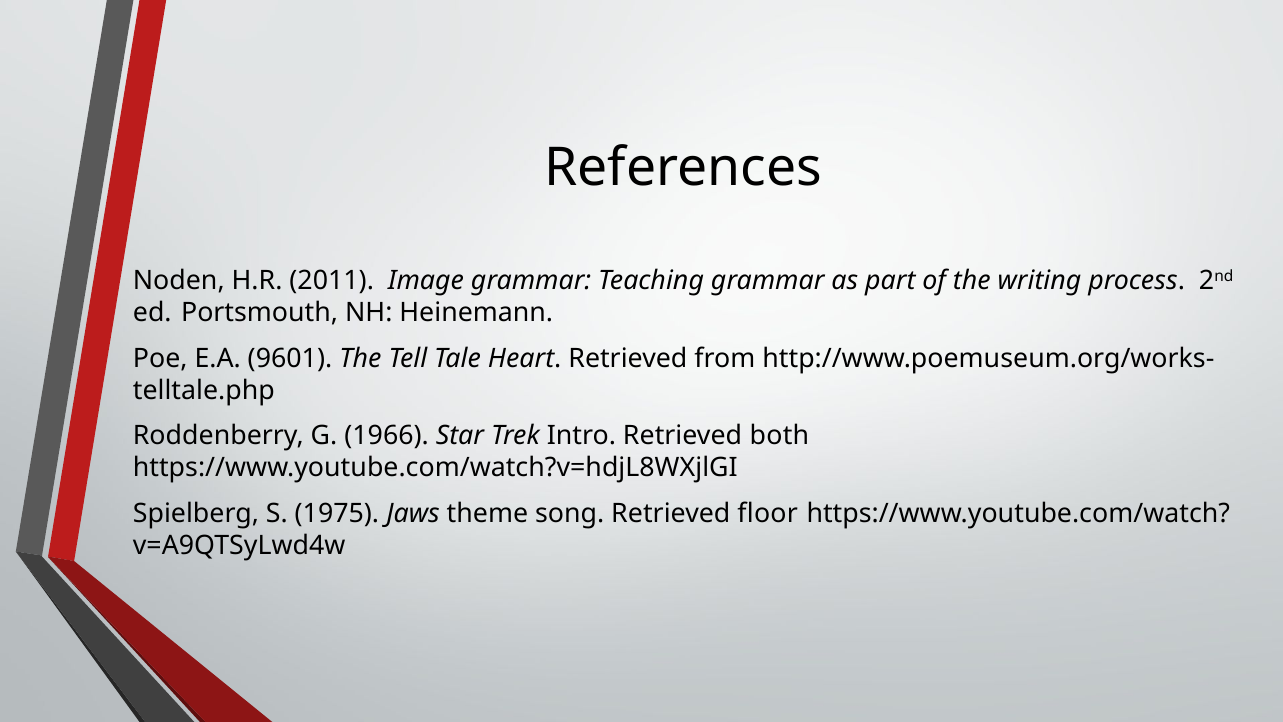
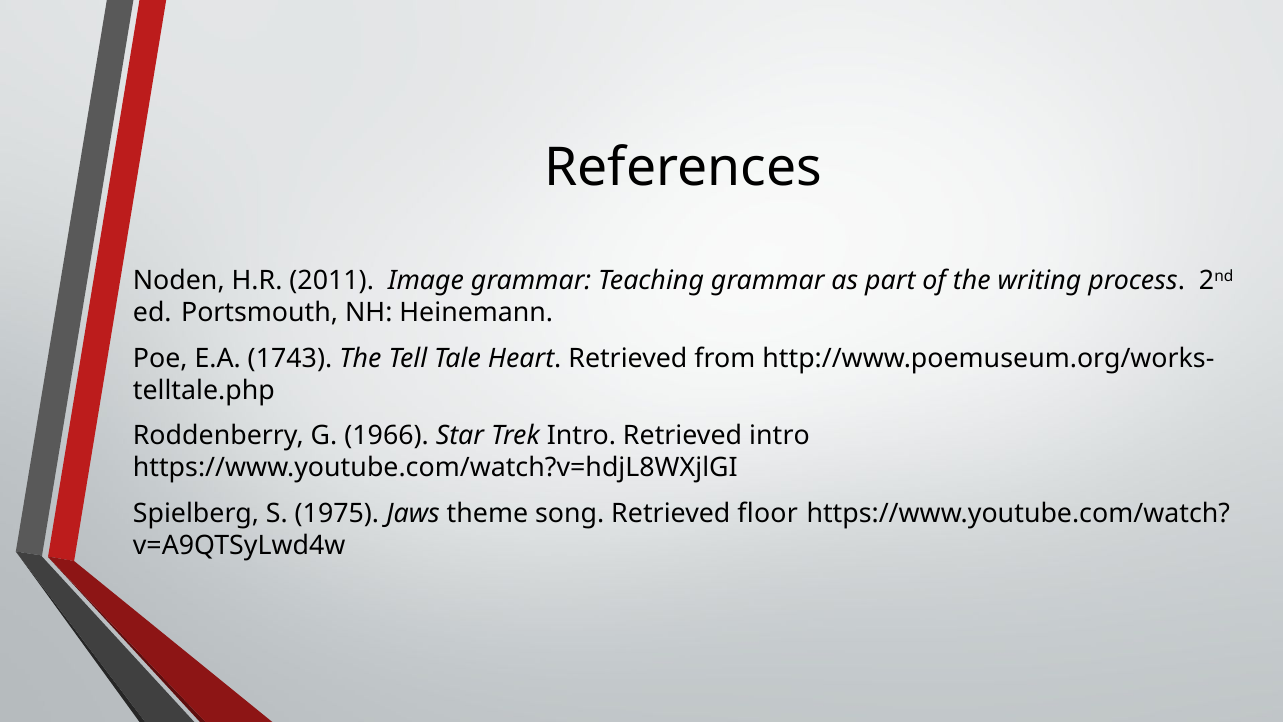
9601: 9601 -> 1743 (290, 358)
Retrieved both: both -> intro (779, 436)
